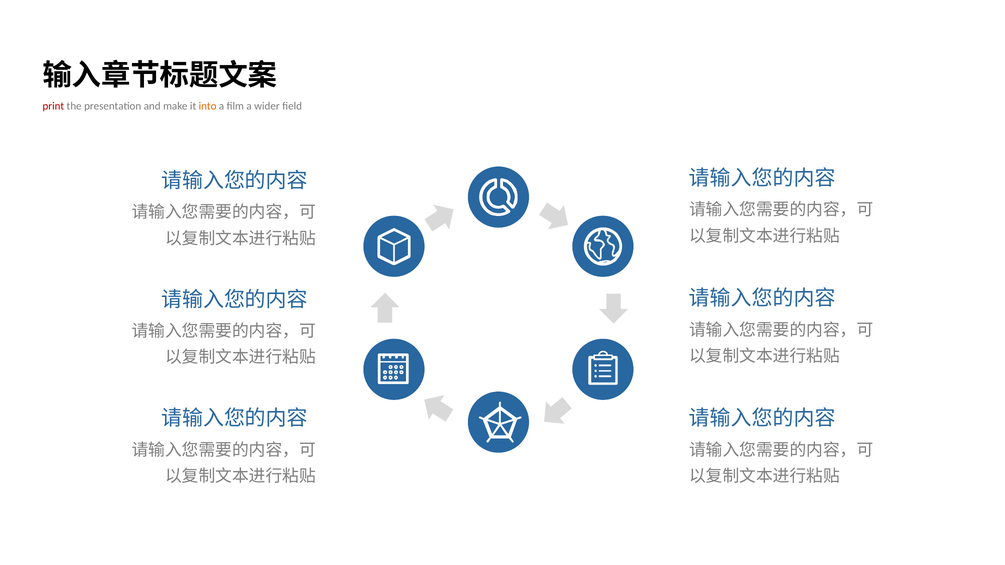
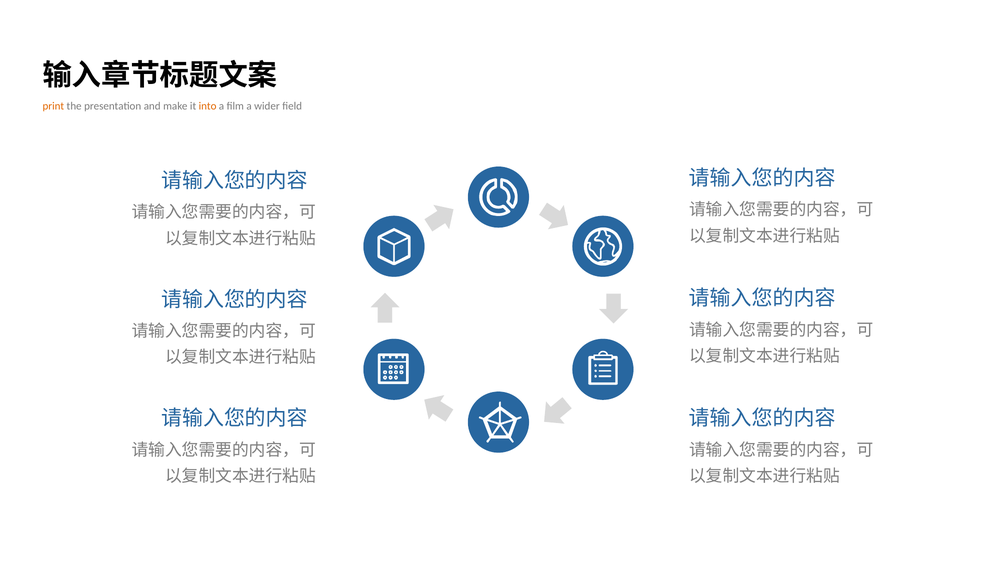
print colour: red -> orange (53, 106)
